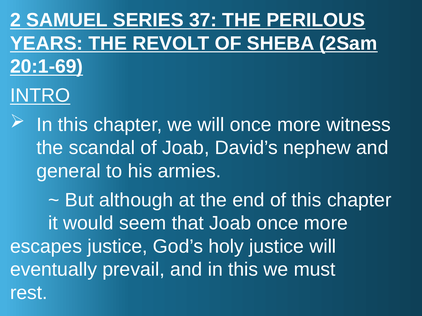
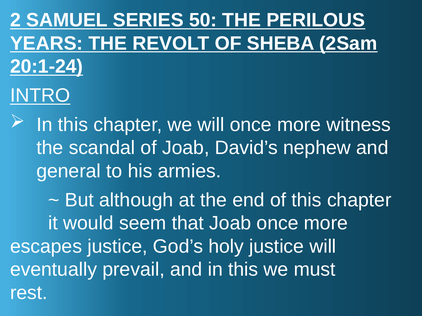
37: 37 -> 50 (203, 20)
20:1-69: 20:1-69 -> 20:1-24 (47, 67)
